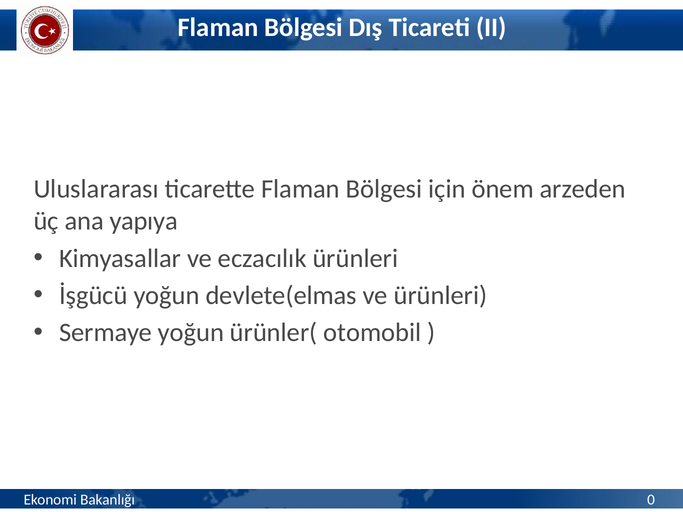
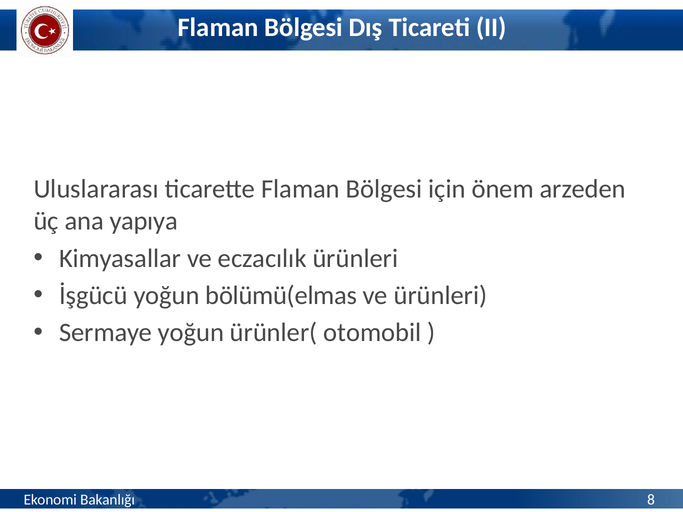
devlete(elmas: devlete(elmas -> bölümü(elmas (281, 296)
0: 0 -> 8 (651, 500)
